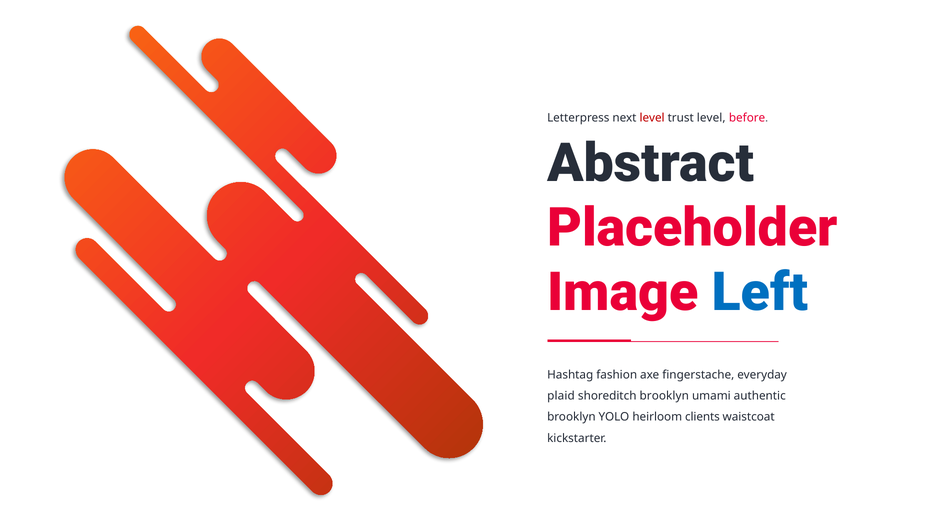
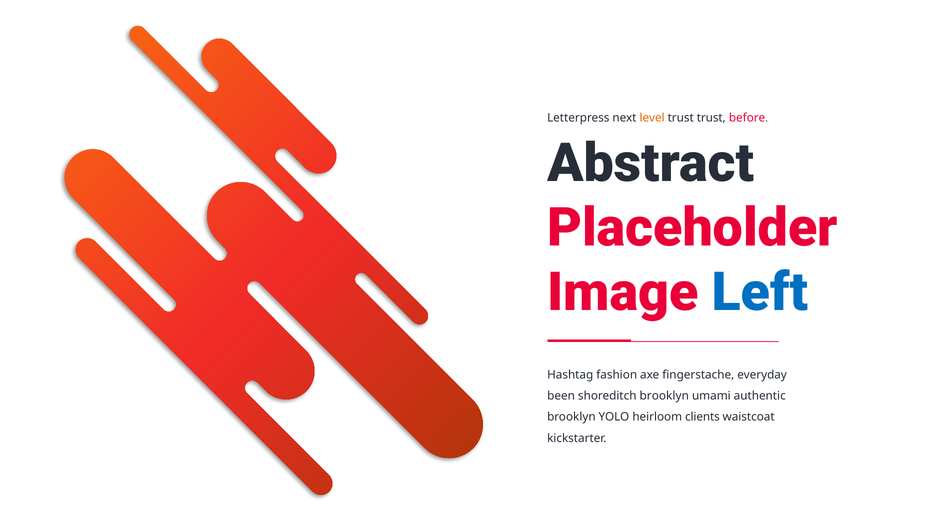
level colour: red -> orange (652, 118)
trust level: level -> trust (711, 118)
plaid: plaid -> been (561, 396)
